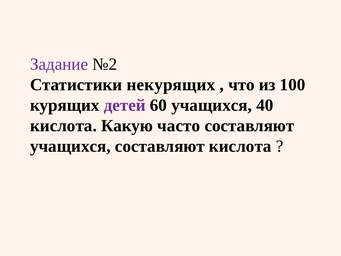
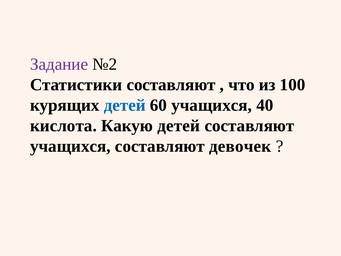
Статистики некурящих: некурящих -> составляют (171, 85)
детей colour: purple -> blue (125, 105)
Какую часто: часто -> детей (179, 126)
составляют кислота: кислота -> девочек (240, 146)
